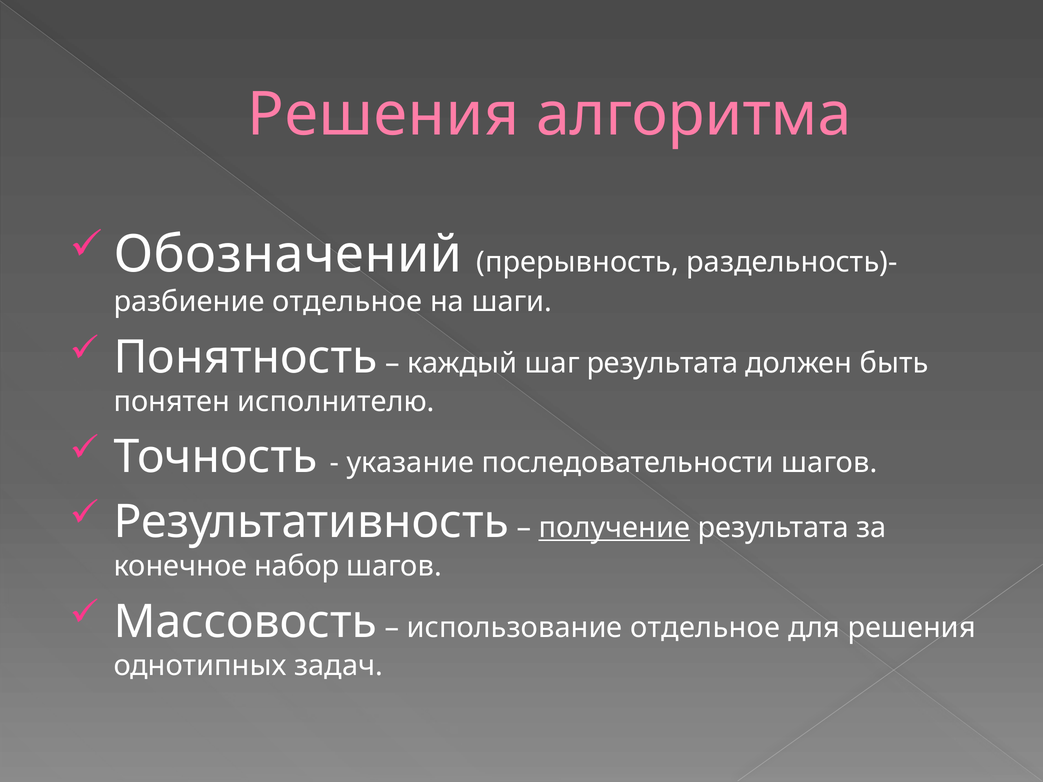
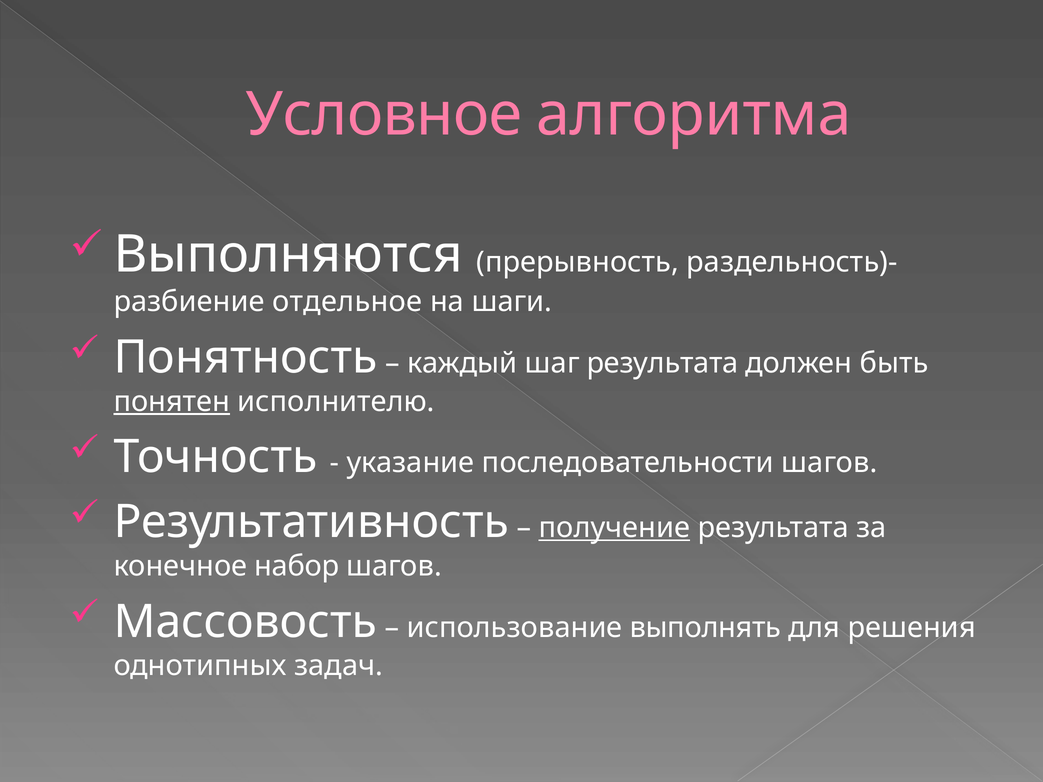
Решения: Решения -> Условное (384, 115)
Обозначений: Обозначений -> Выполняются (288, 255)
понятен underline: none -> present (172, 402)
использование отдельное: отдельное -> выполнять (705, 628)
